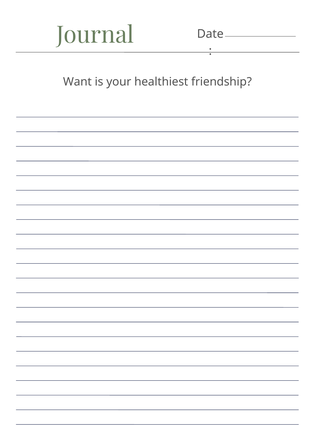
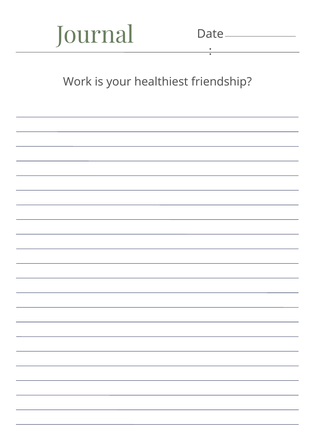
Want: Want -> Work (77, 82)
